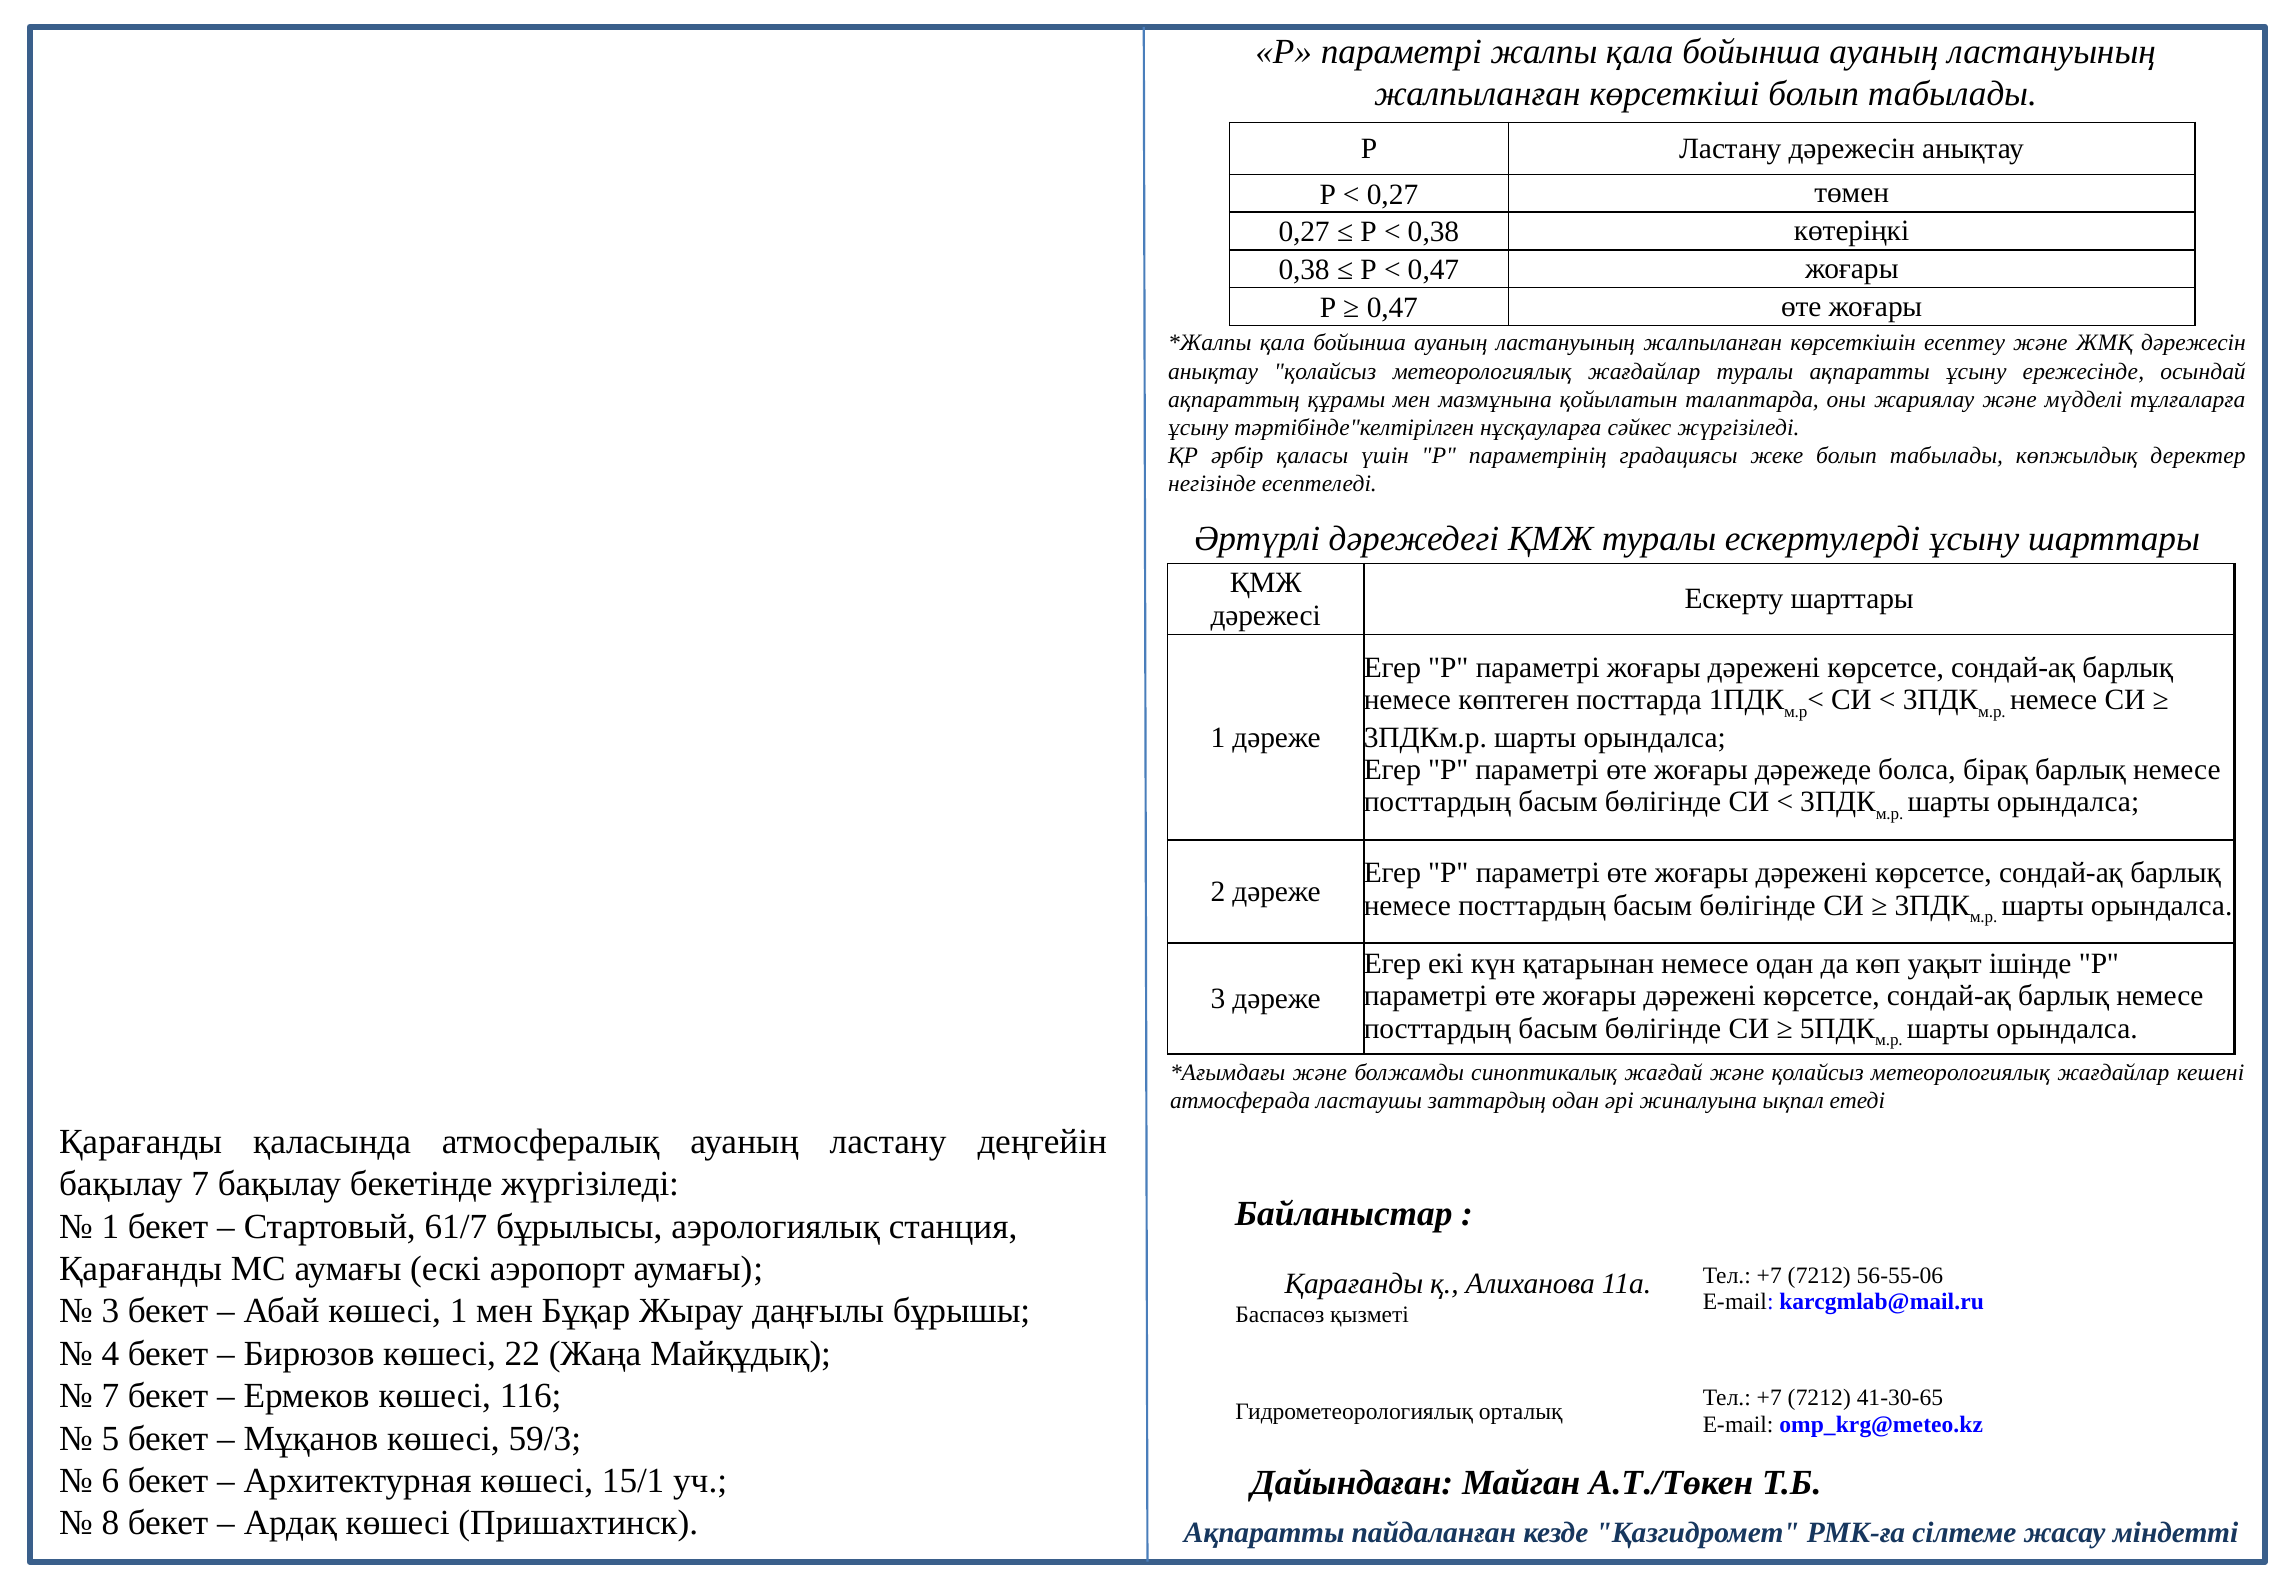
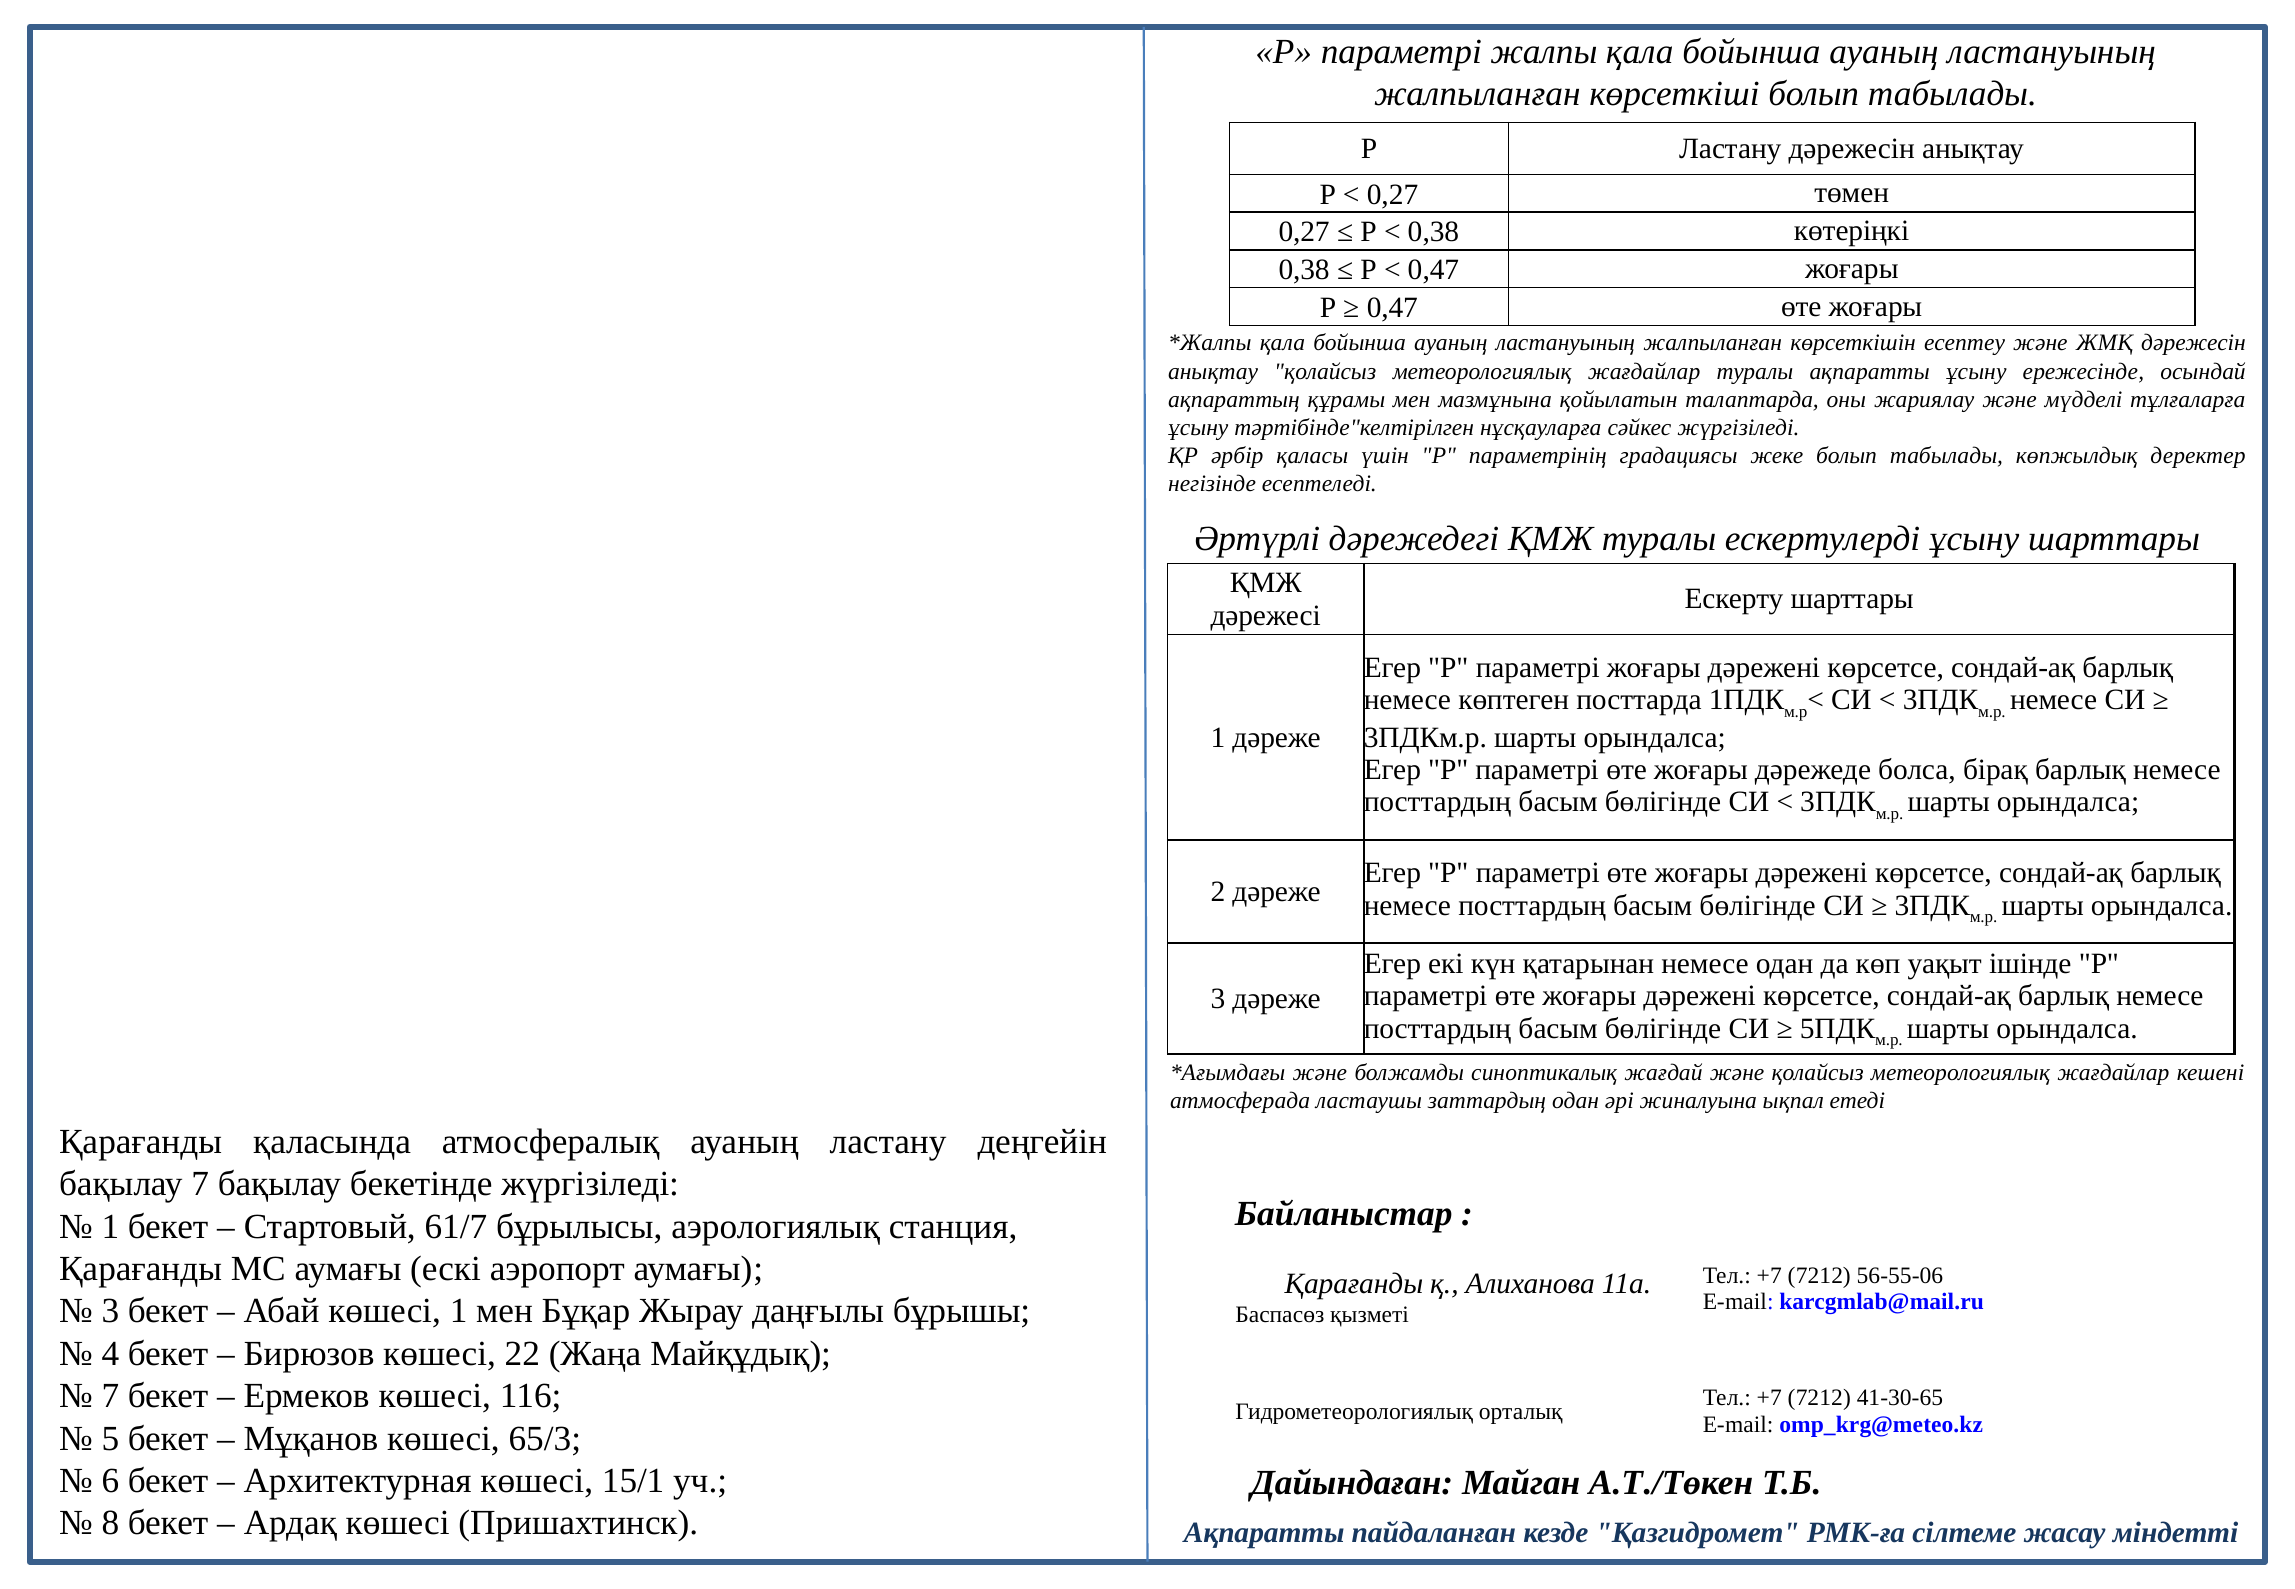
59/3: 59/3 -> 65/3 (545, 1438)
